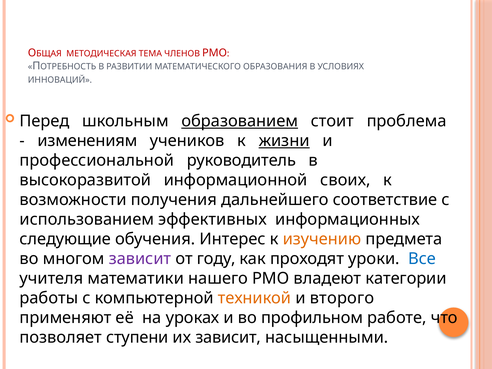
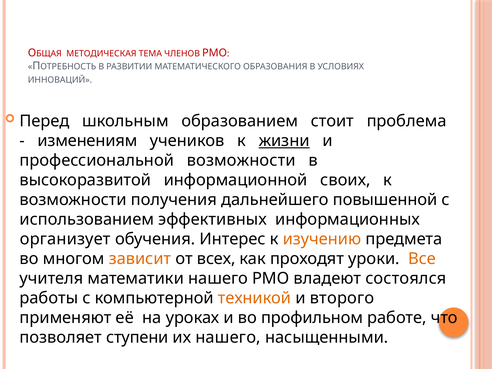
образованием underline: present -> none (240, 121)
профессиональной руководитель: руководитель -> возможности (241, 160)
соответствие: соответствие -> повышенной (385, 200)
следующие: следующие -> организует (65, 239)
зависит colour: purple -> orange (140, 259)
году: году -> всех (216, 259)
Все colour: blue -> orange (422, 259)
категории: категории -> состоялся (406, 278)
их зависит: зависит -> нашего (228, 338)
